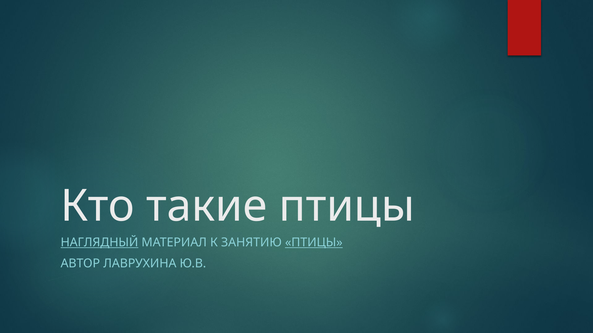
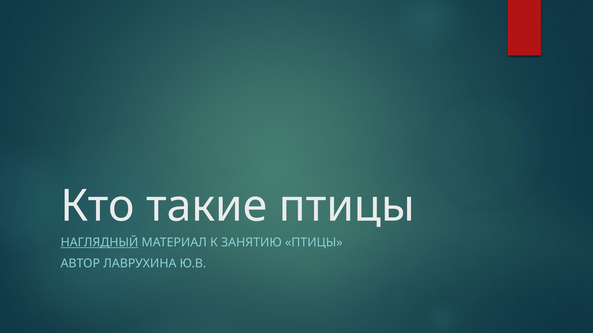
ПТИЦЫ underline: present -> none (314, 243)
